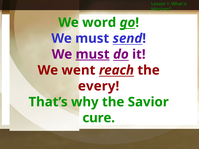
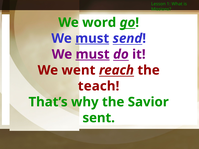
must underline: none -> present (92, 38)
every: every -> teach (99, 86)
cure: cure -> sent (99, 118)
